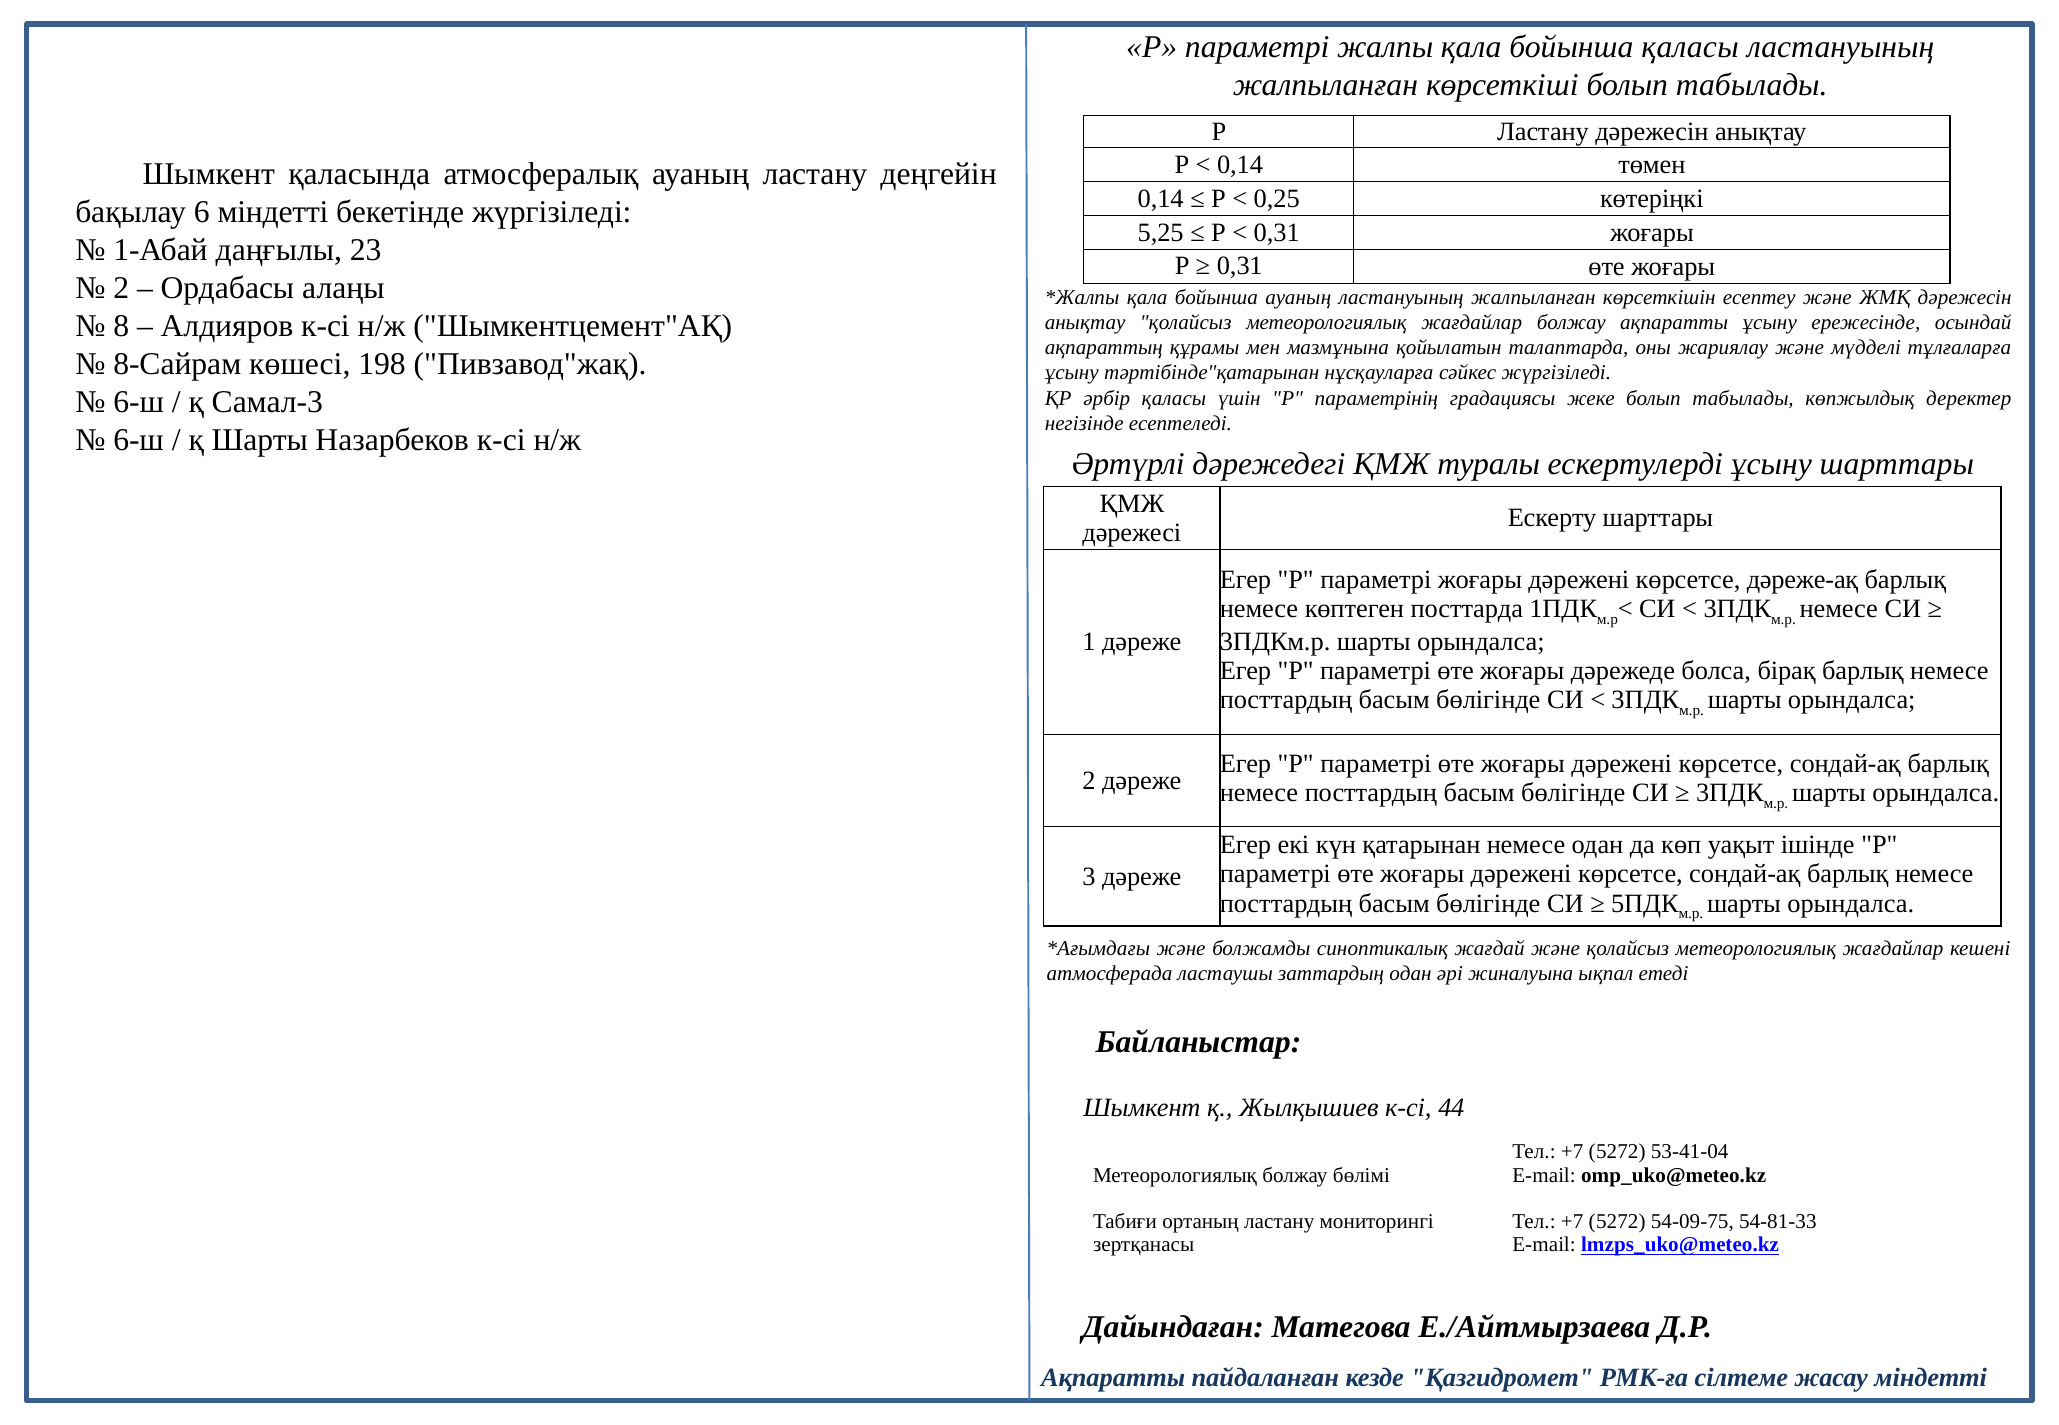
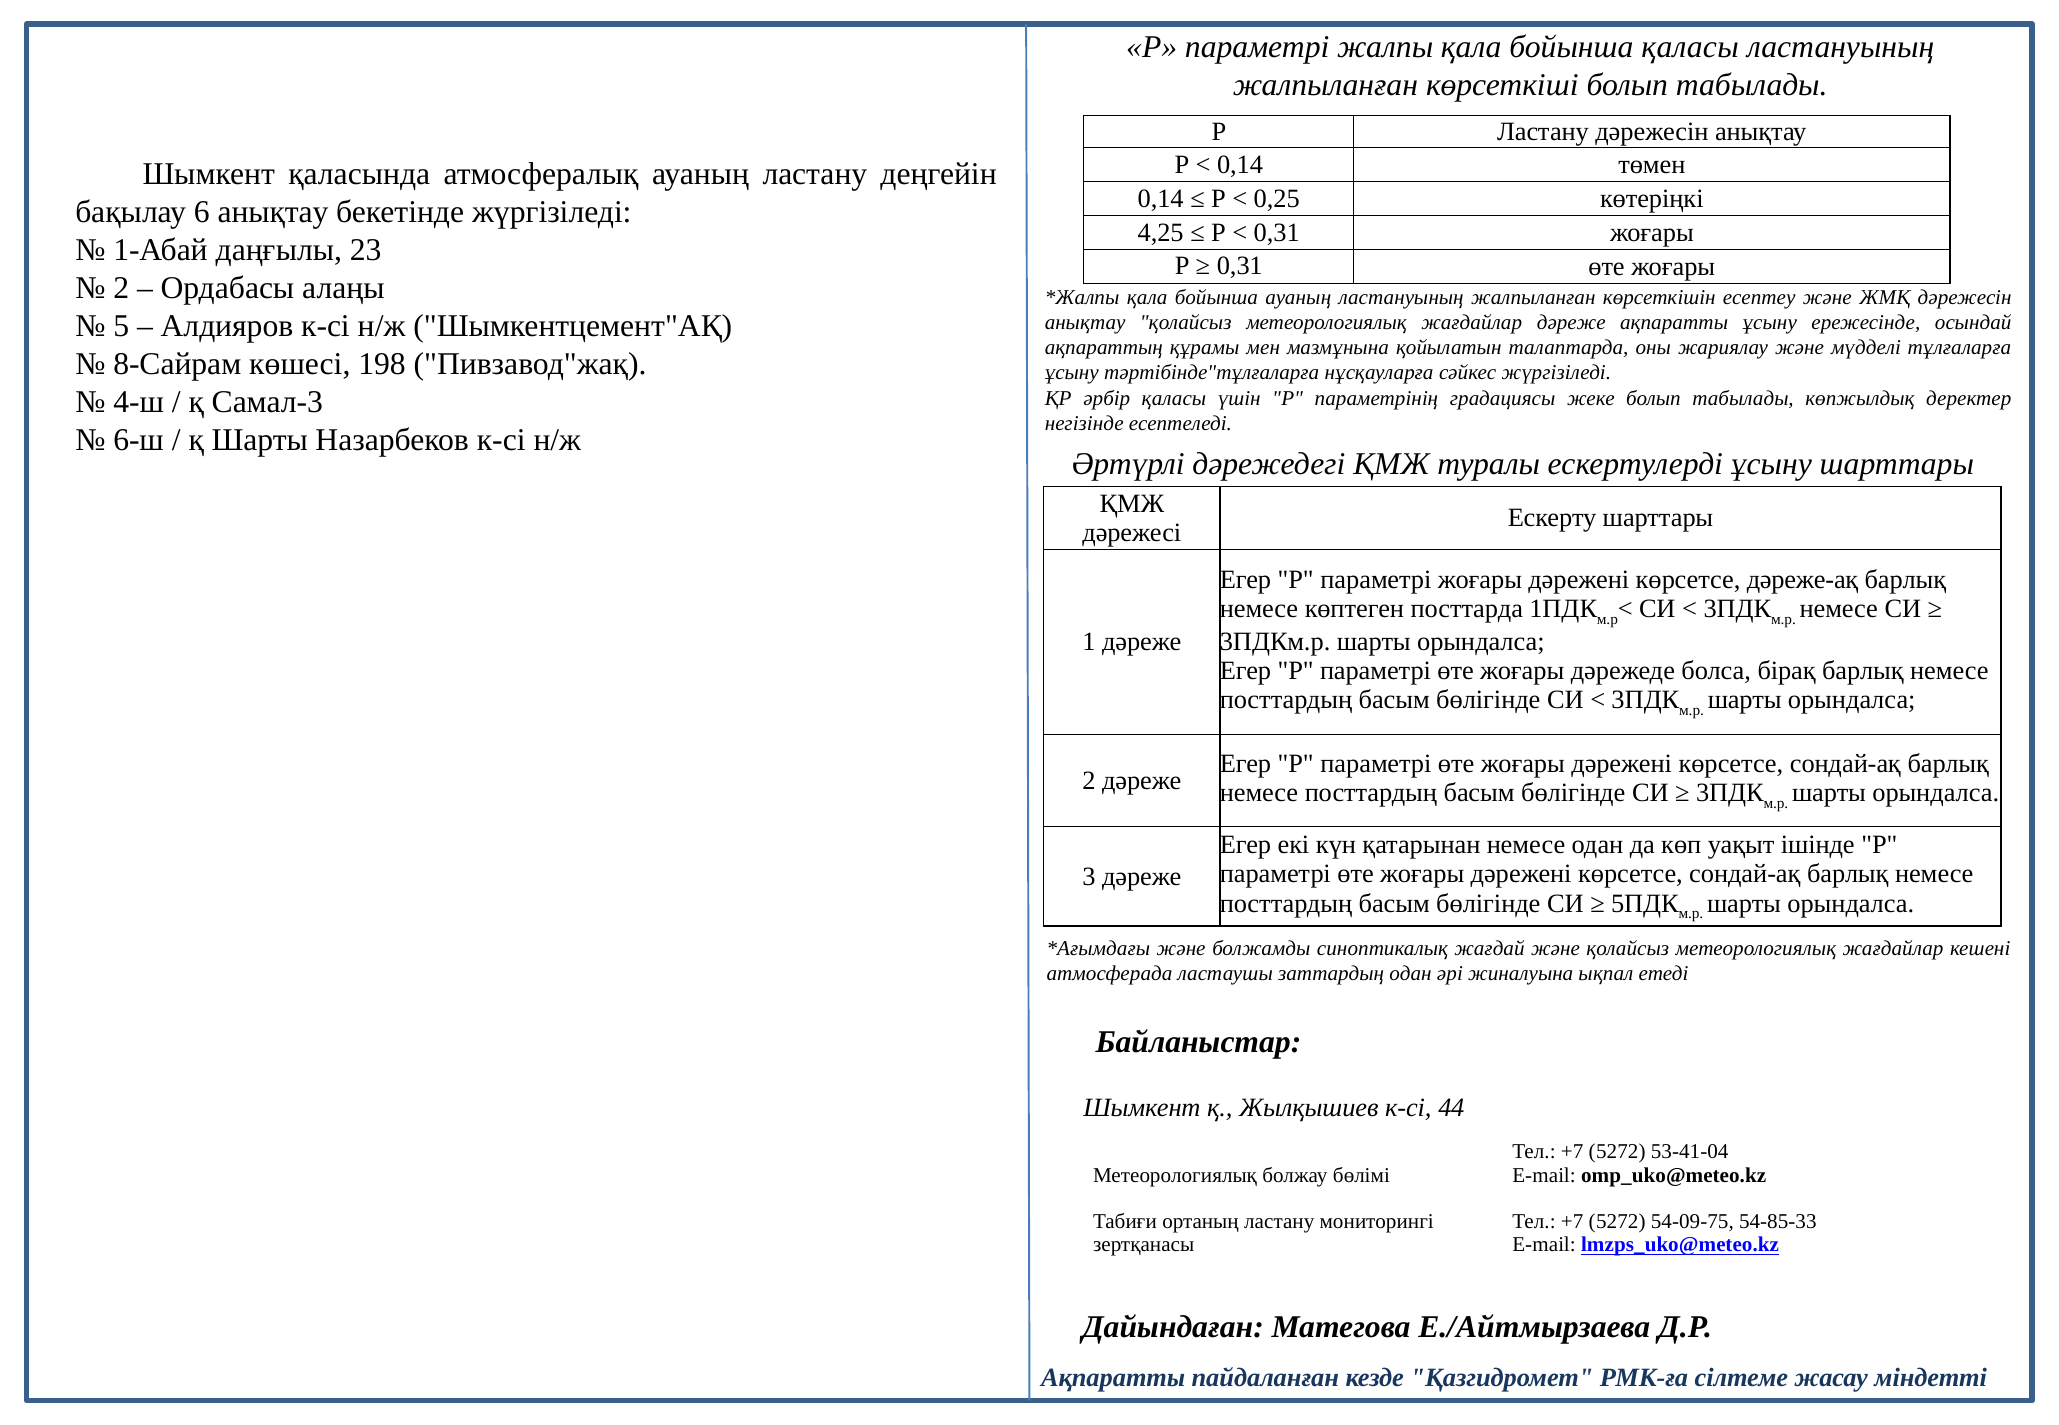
6 міндетті: міндетті -> анықтау (273, 212)
5,25: 5,25 -> 4,25 (1161, 232)
8: 8 -> 5 (121, 326)
жағдайлар болжау: болжау -> дәреже (1571, 322)
тәртібінде"қатарынан: тәртібінде"қатарынан -> тәртібінде"тұлғаларға (1212, 373)
6-ш: 6-ш -> 4-ш (139, 403)
54-81-33: 54-81-33 -> 54-85-33 (1778, 1222)
